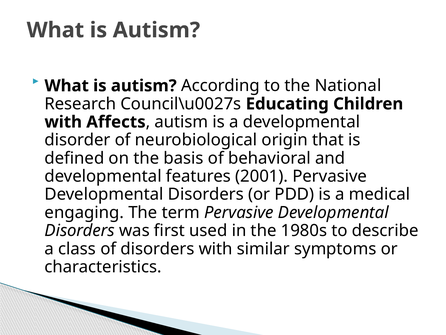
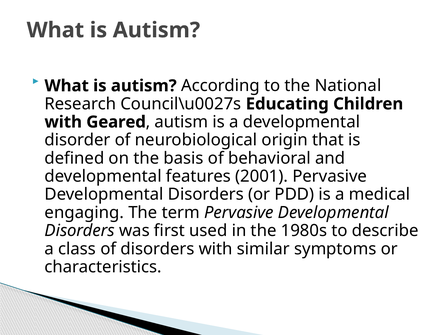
Affects: Affects -> Geared (116, 122)
